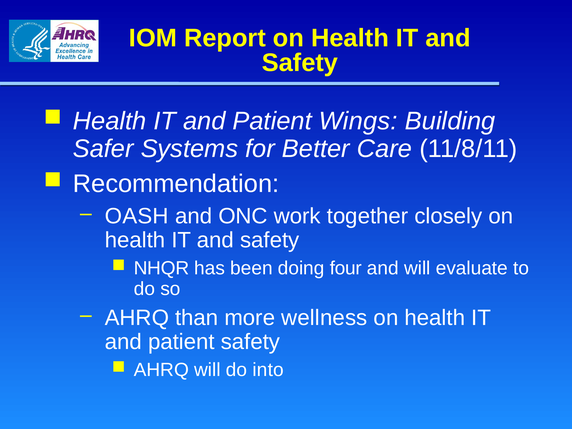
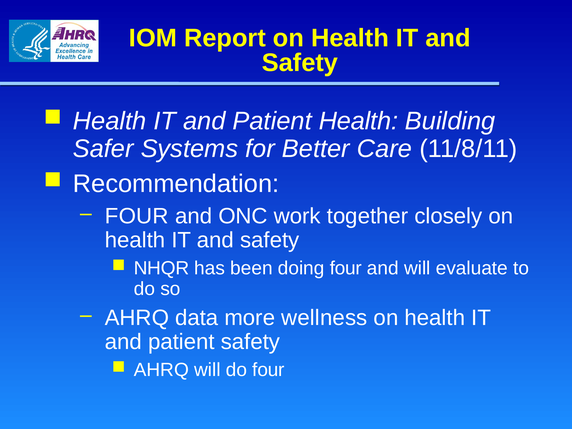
Patient Wings: Wings -> Health (358, 121)
OASH: OASH -> FOUR (137, 216)
than: than -> data (197, 318)
do into: into -> four (268, 370)
